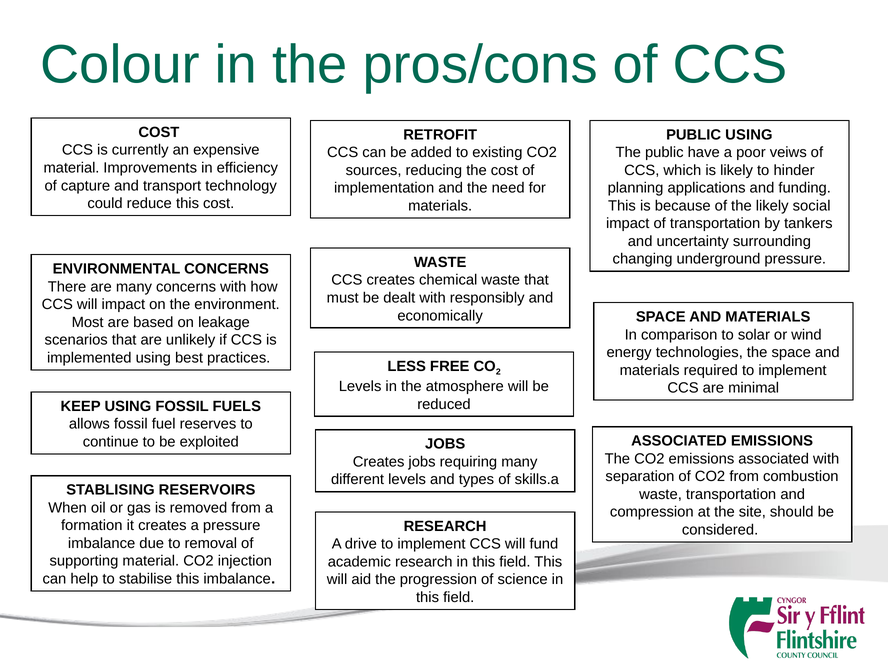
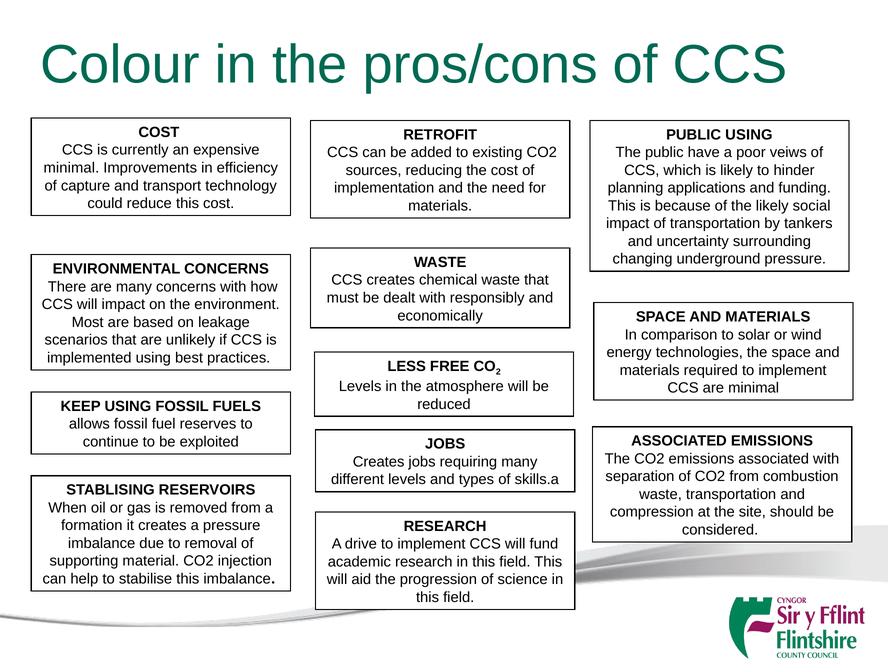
material: material -> minimal (71, 168)
